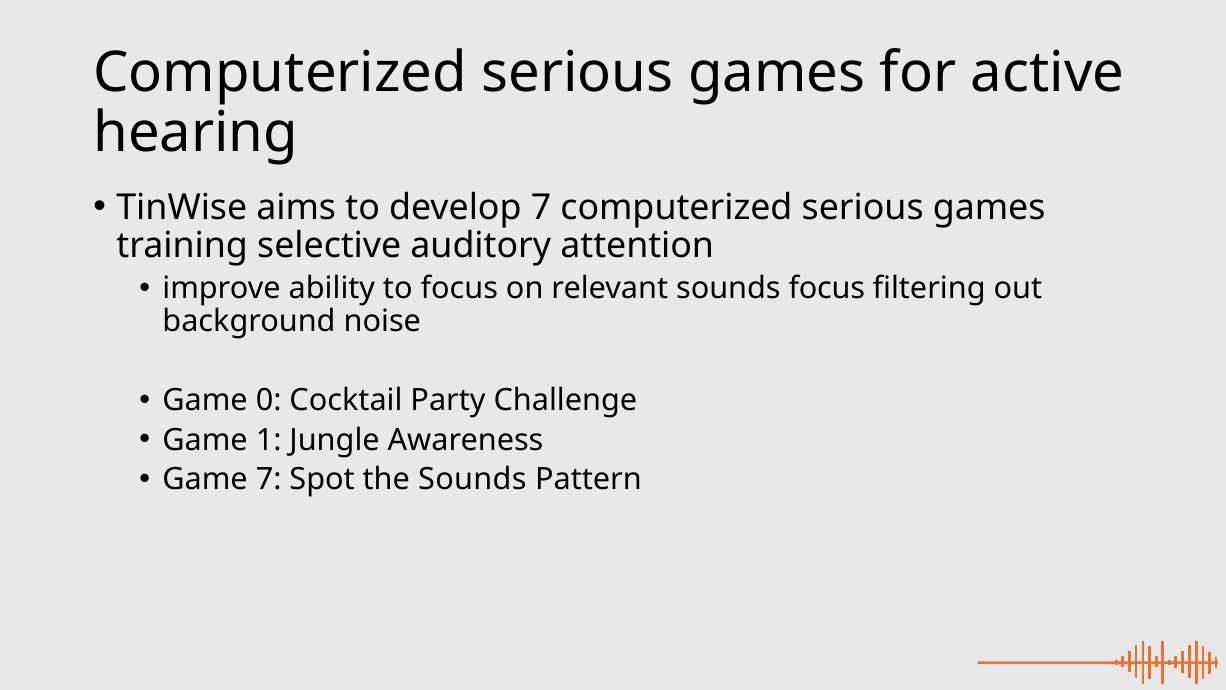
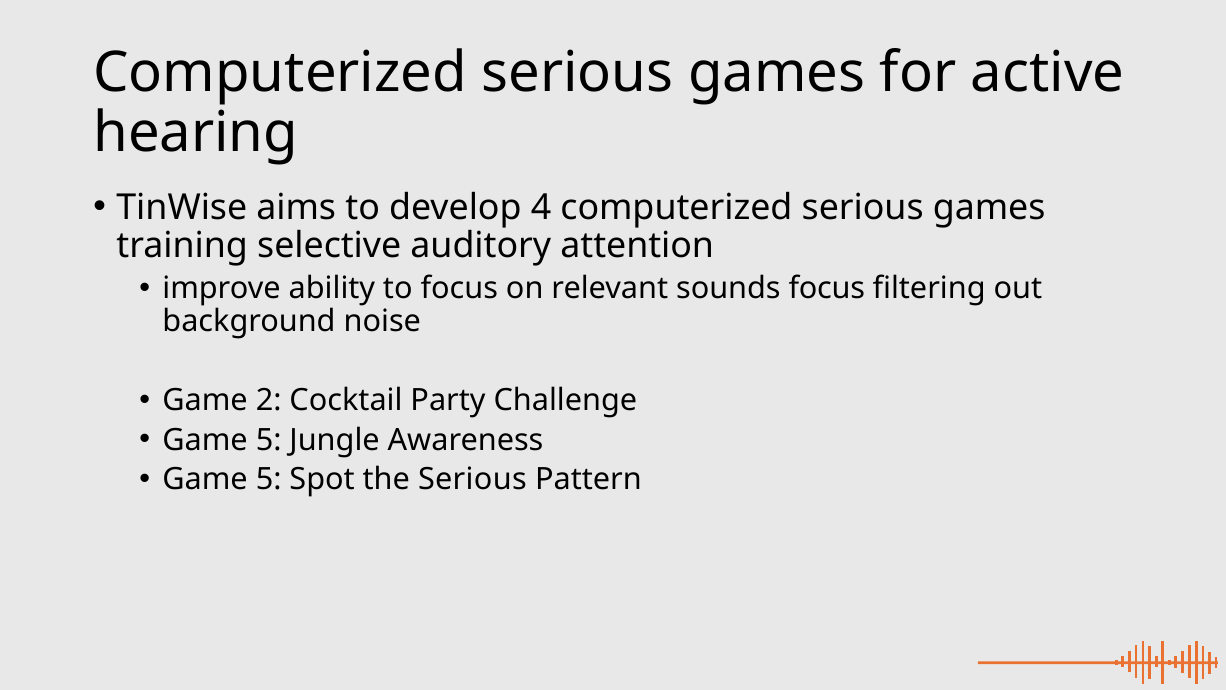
develop 7: 7 -> 4 (541, 207)
0: 0 -> 2 (269, 400)
1: 1 -> 5 (269, 440)
7: 7 -> 5 (269, 479)
the Sounds: Sounds -> Serious (472, 479)
